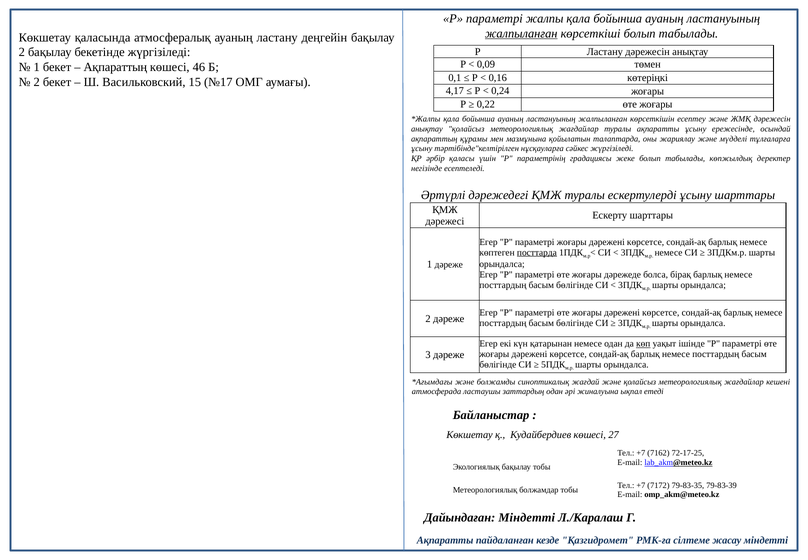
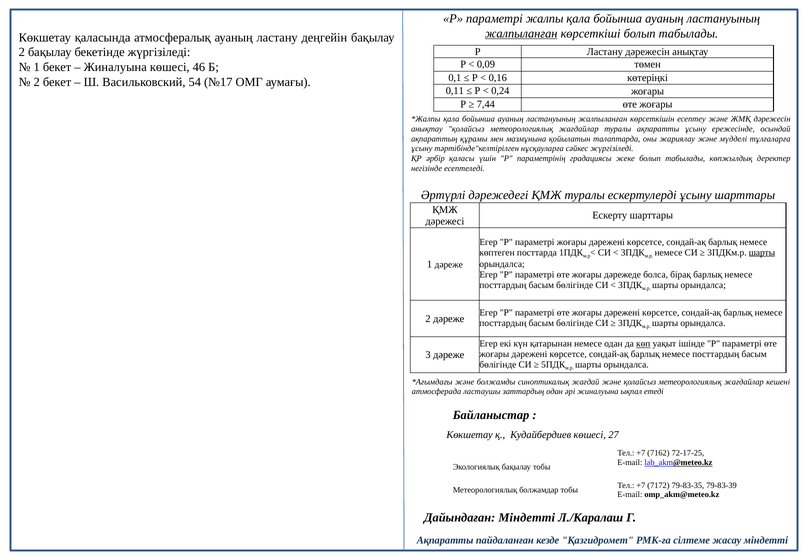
Ақпараттың: Ақпараттың -> Жиналуына (115, 67)
15: 15 -> 54 (195, 82)
4,17: 4,17 -> 0,11 (455, 91)
0,22: 0,22 -> 7,44 (486, 104)
посттарда underline: present -> none (537, 252)
шарты underline: none -> present (762, 252)
